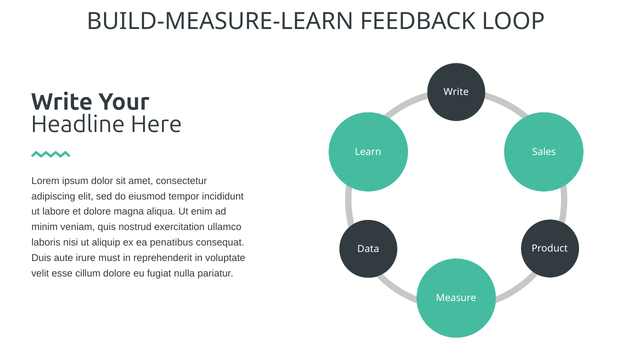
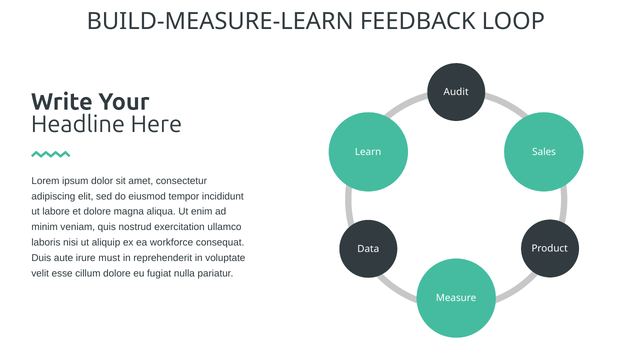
Write: Write -> Audit (456, 92)
penatibus: penatibus -> workforce (172, 243)
